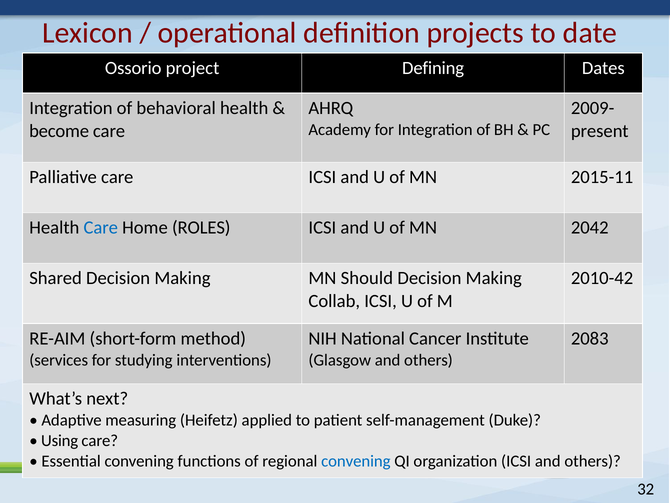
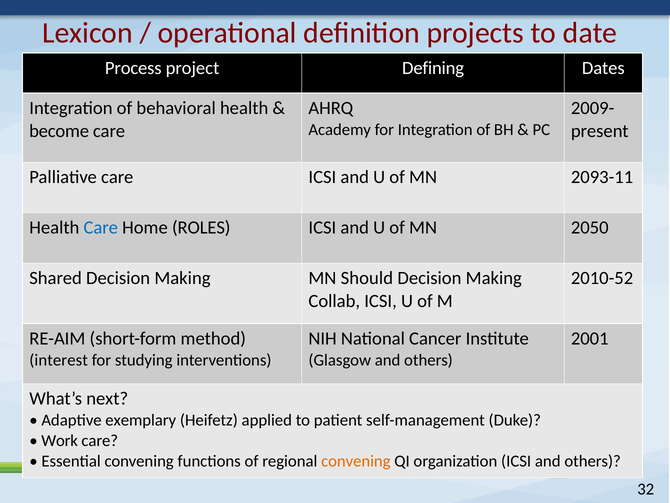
Ossorio: Ossorio -> Process (133, 68)
2015-11: 2015-11 -> 2093-11 (602, 177)
2042: 2042 -> 2050 (590, 227)
2010-42: 2010-42 -> 2010-52 (602, 278)
2083: 2083 -> 2001 (590, 338)
services: services -> interest (59, 360)
measuring: measuring -> exemplary (141, 420)
Using: Using -> Work (60, 440)
convening colour: blue -> orange (356, 461)
